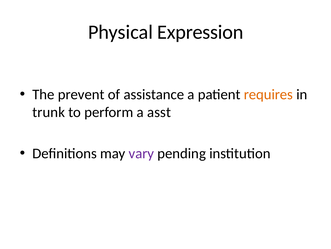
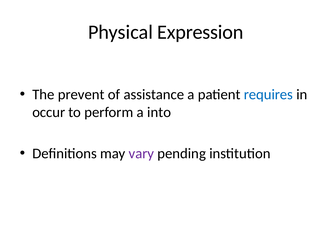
requires colour: orange -> blue (268, 94)
trunk: trunk -> occur (49, 112)
asst: asst -> into (159, 112)
